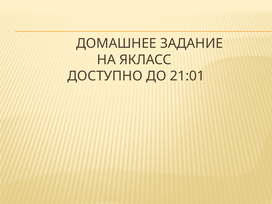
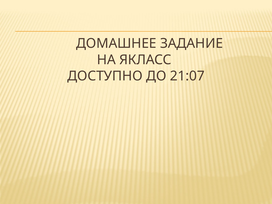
21:01: 21:01 -> 21:07 (187, 76)
